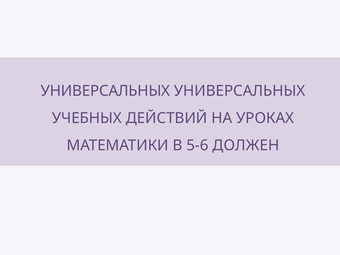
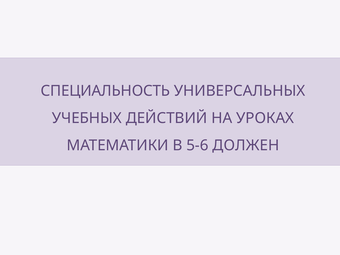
УНИВЕРСАЛЬНЫХ: УНИВЕРСАЛЬНЫХ -> СПЕЦИАЛЬНОСТЬ (105, 91)
